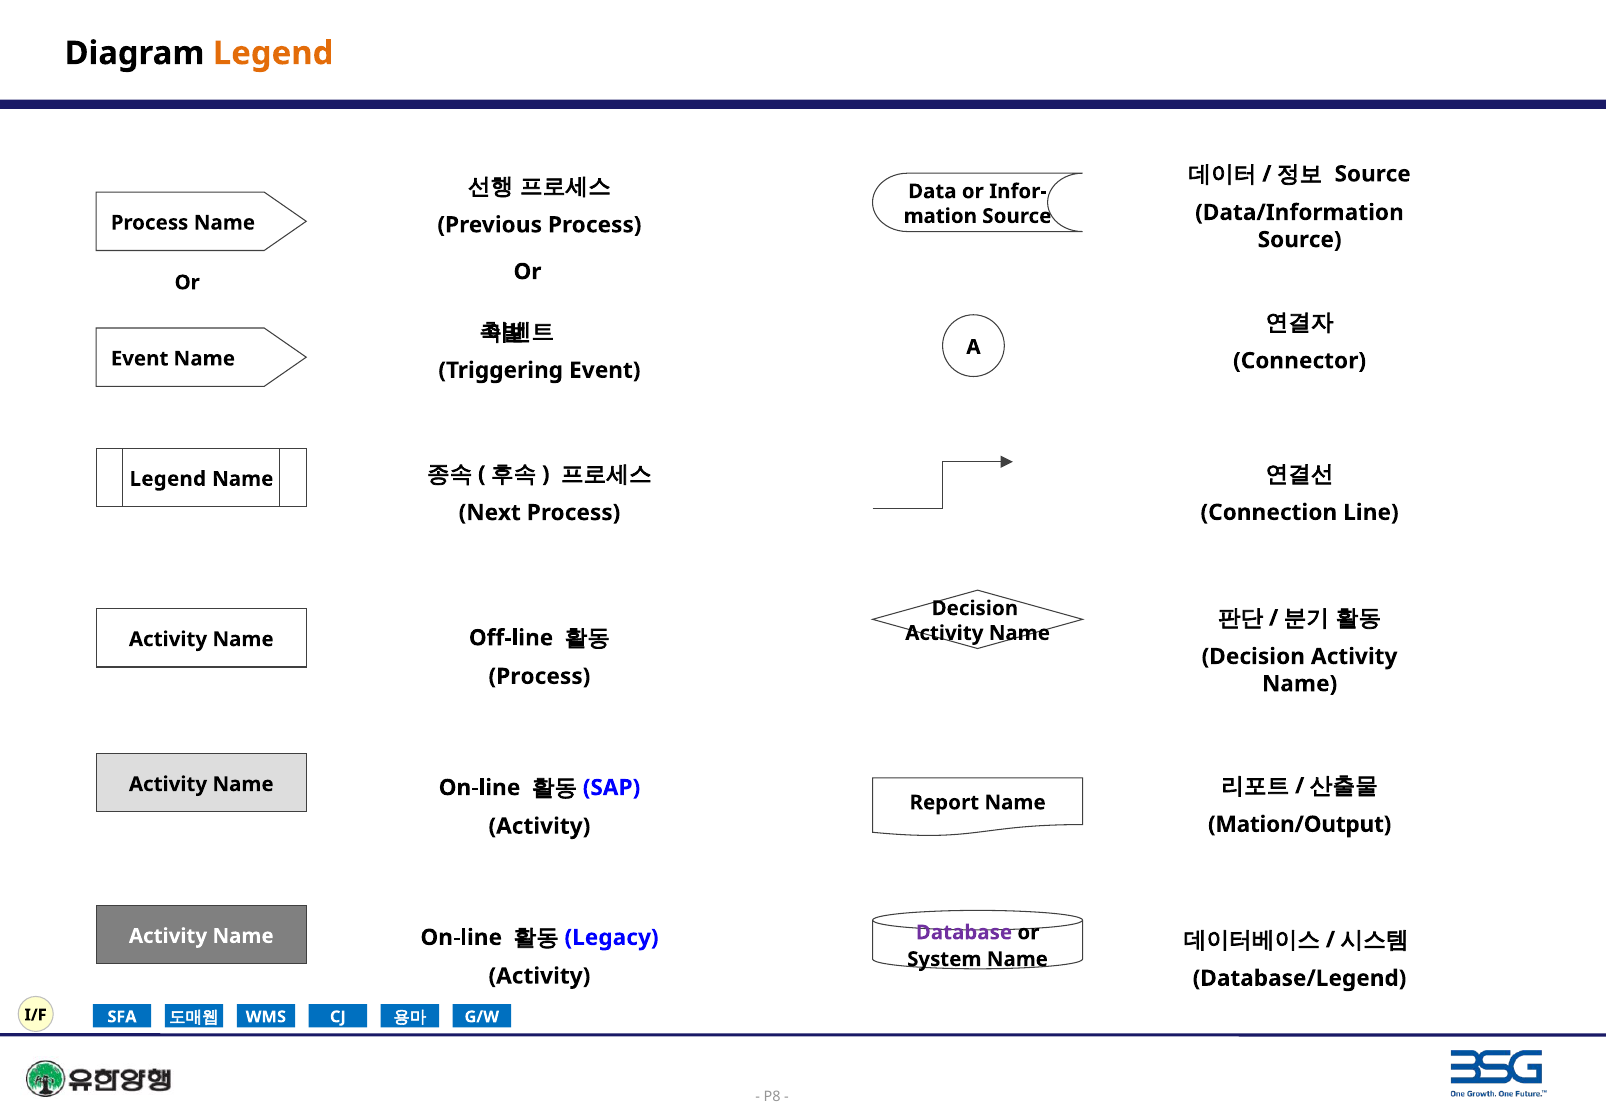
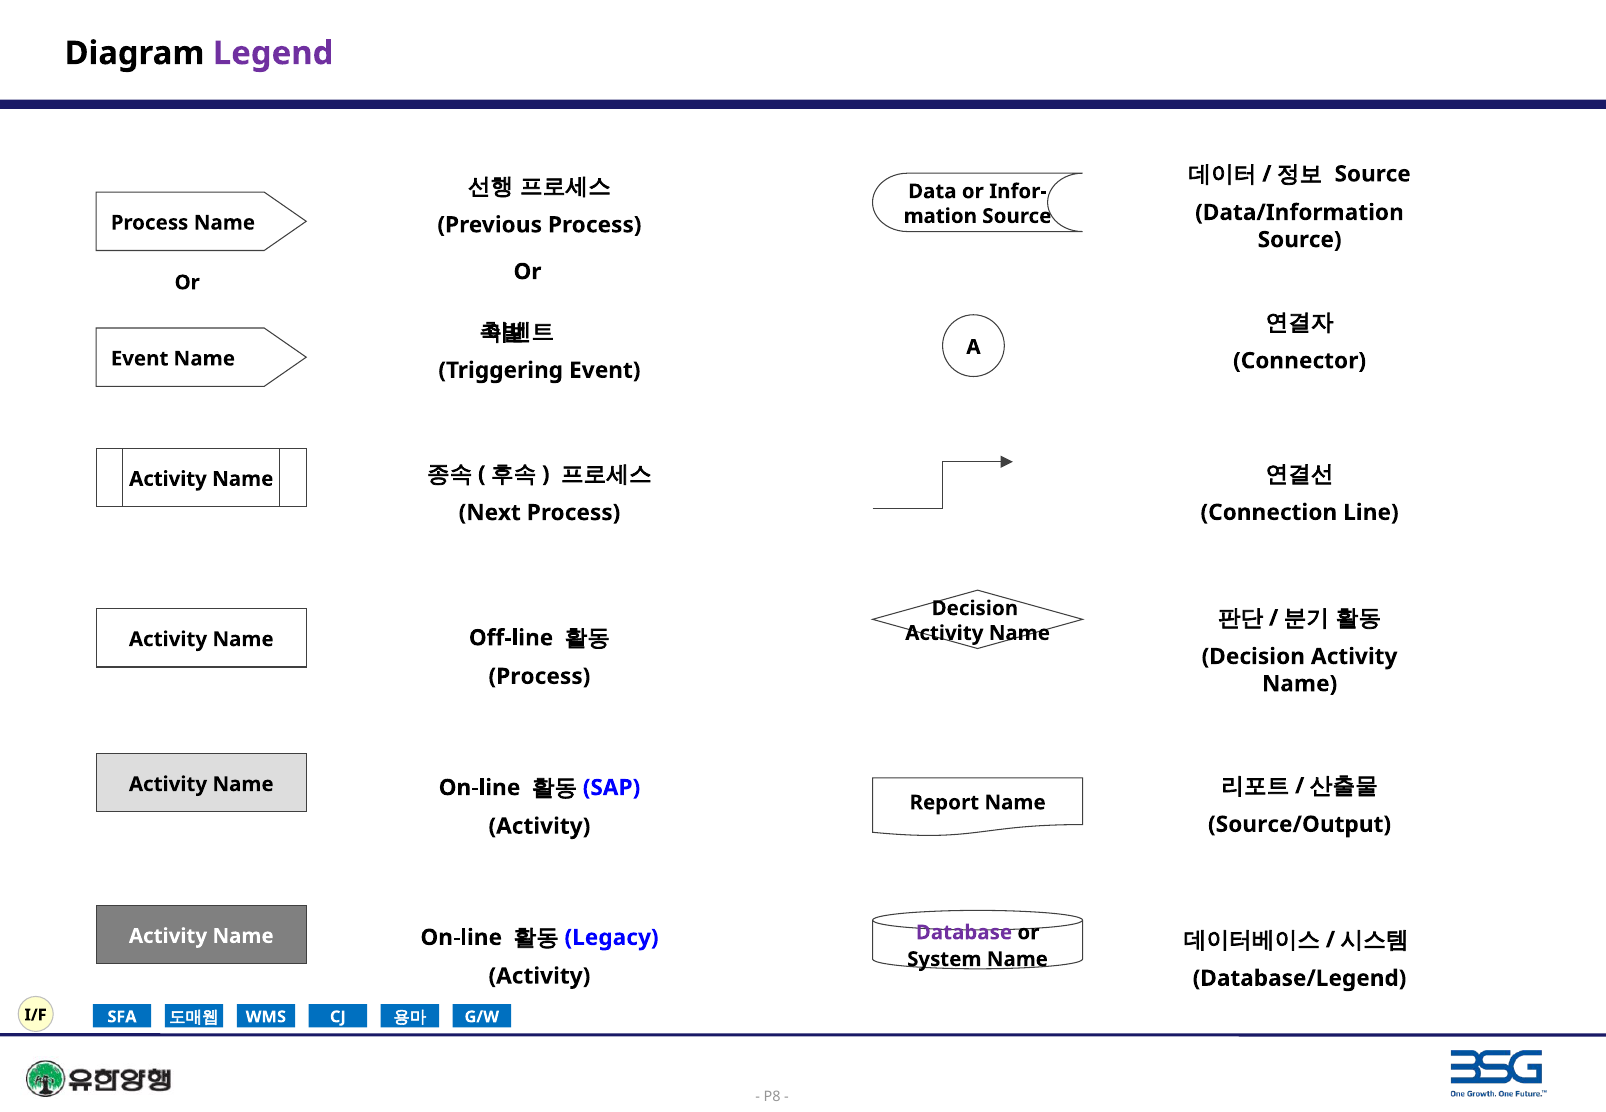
Legend colour: orange -> purple (273, 53)
Legend: Legend -> Activity (168, 479)
Mation/Output: Mation/Output -> Source/Output (1300, 824)
